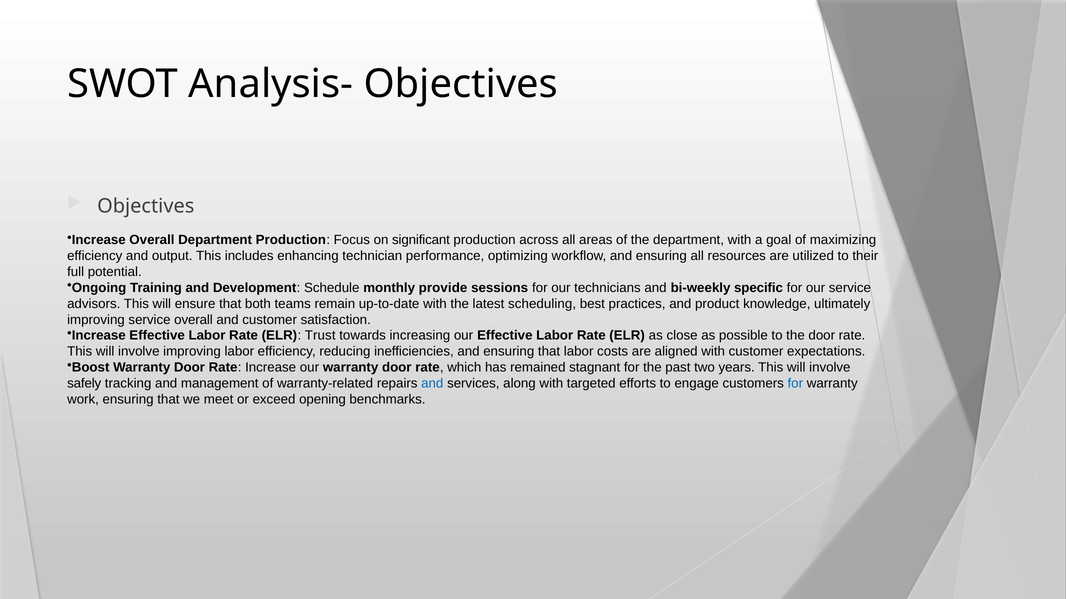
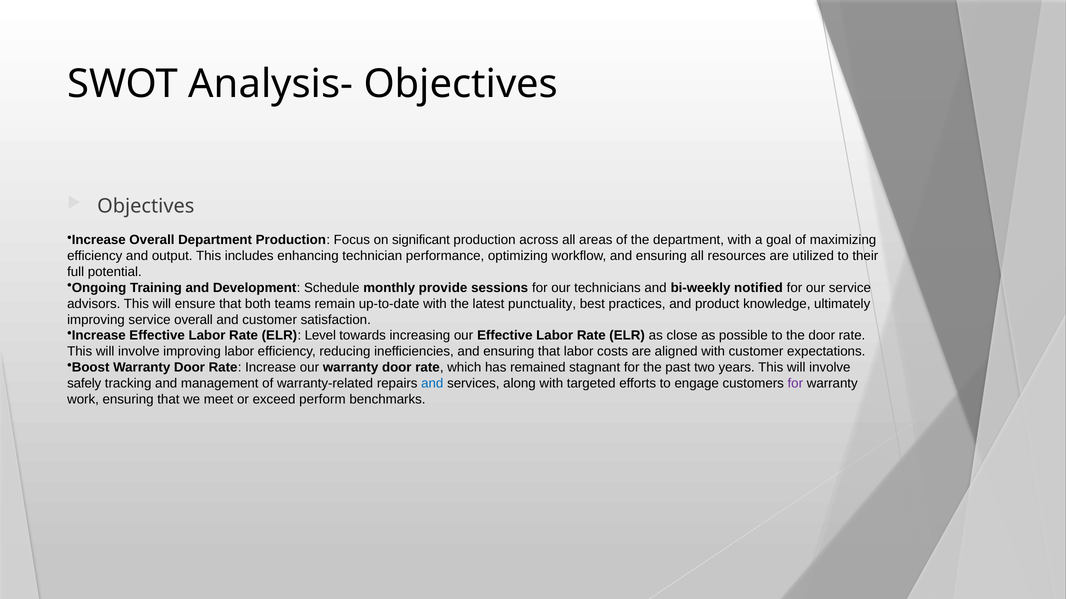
specific: specific -> notified (758, 288)
scheduling: scheduling -> punctuality (542, 304)
Trust: Trust -> Level (320, 336)
for colour: blue -> purple (795, 384)
opening: opening -> perform (322, 400)
